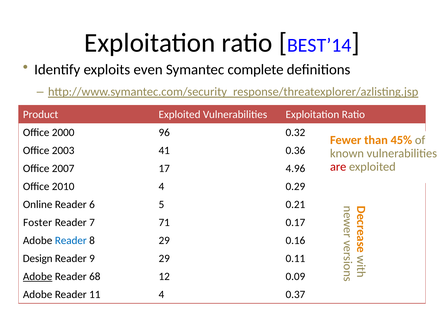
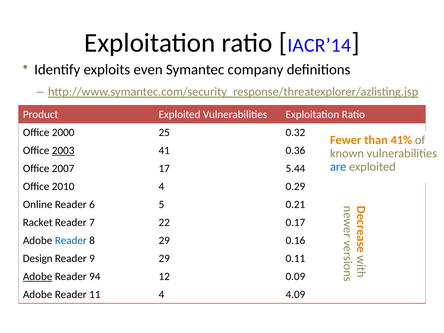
BEST’14: BEST’14 -> IACR’14 (319, 45)
complete: complete -> company (255, 70)
96: 96 -> 25 (164, 132)
45%: 45% -> 41% (401, 140)
2003 underline: none -> present (63, 150)
are colour: red -> blue (338, 167)
4.96: 4.96 -> 5.44 (295, 168)
Foster: Foster -> Racket (38, 222)
71: 71 -> 22 (164, 222)
68: 68 -> 94 (95, 276)
0.37: 0.37 -> 4.09 (295, 294)
